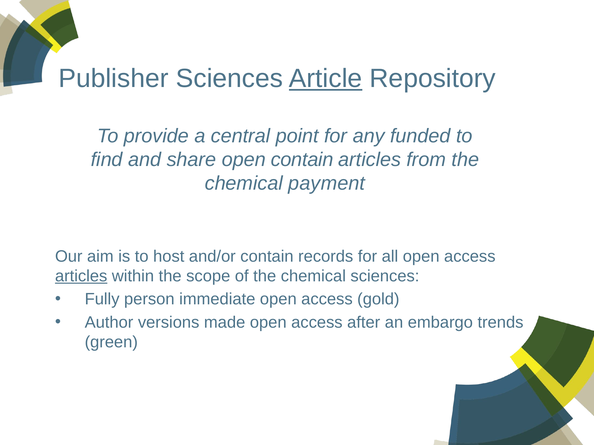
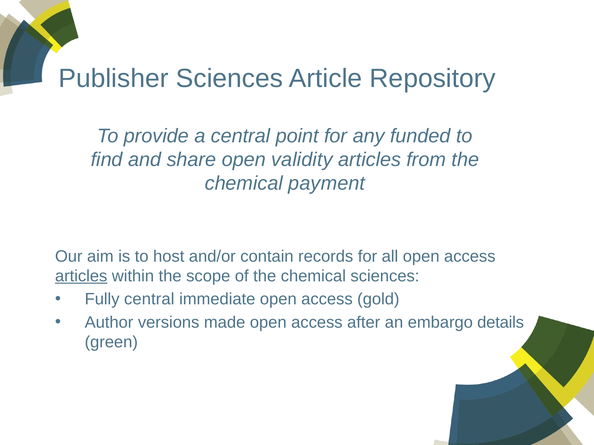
Article underline: present -> none (326, 79)
open contain: contain -> validity (302, 160)
Fully person: person -> central (149, 300)
trends: trends -> details (501, 323)
